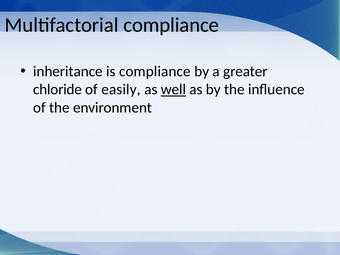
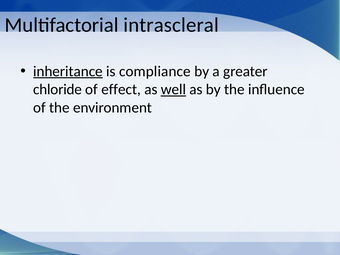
Multifactorial compliance: compliance -> intrascleral (171, 25)
inheritance underline: none -> present (68, 71)
easily: easily -> effect (121, 89)
